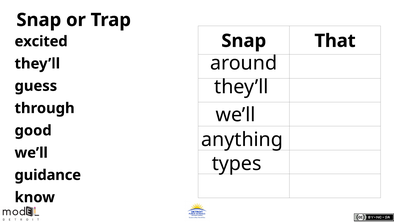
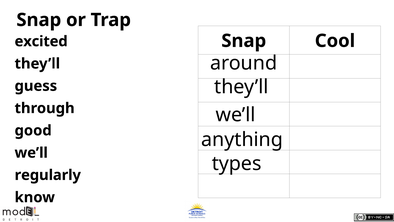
That: That -> Cool (335, 41)
guidance: guidance -> regularly (48, 175)
